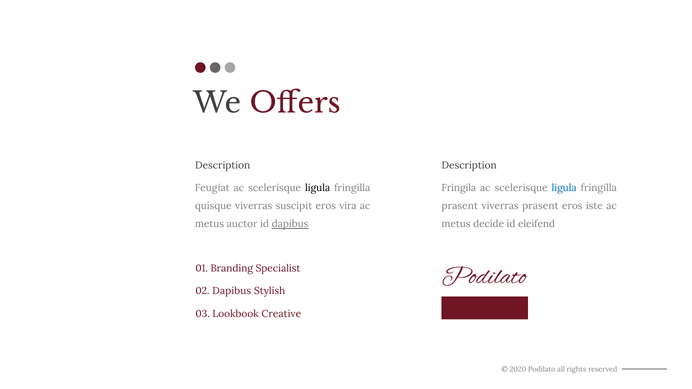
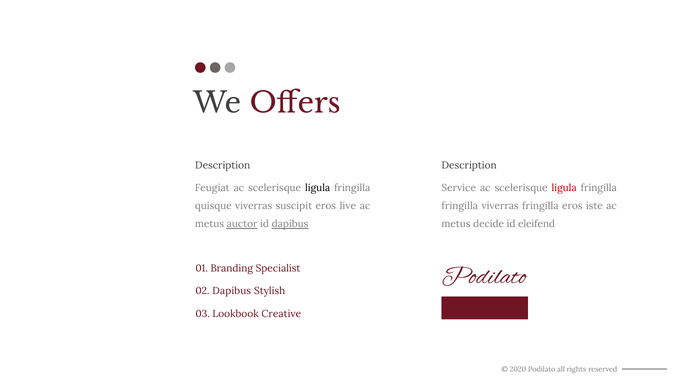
Fringila: Fringila -> Service (459, 188)
ligula colour: blue -> red (564, 188)
vira: vira -> live (348, 206)
prasent: prasent -> fringilla (460, 206)
viverras prasent: prasent -> fringilla (540, 206)
auctor underline: none -> present (242, 224)
